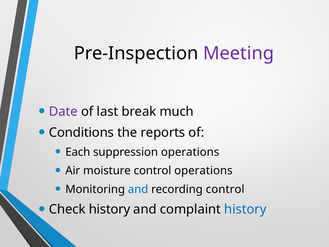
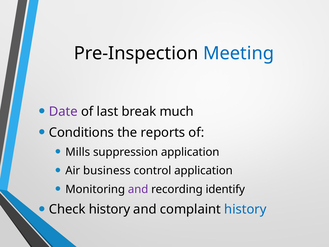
Meeting colour: purple -> blue (239, 53)
Each: Each -> Mills (78, 152)
suppression operations: operations -> application (190, 152)
moisture: moisture -> business (107, 170)
control operations: operations -> application (203, 170)
and colour: blue -> purple (138, 189)
recording control: control -> identify (225, 189)
